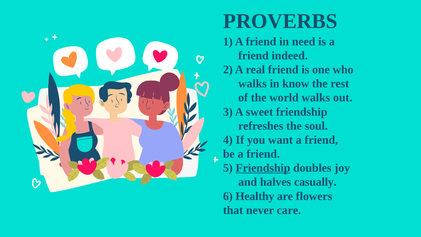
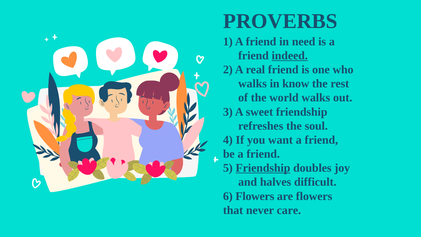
indeed underline: none -> present (290, 56)
casually: casually -> difficult (315, 182)
6 Healthy: Healthy -> Flowers (255, 196)
